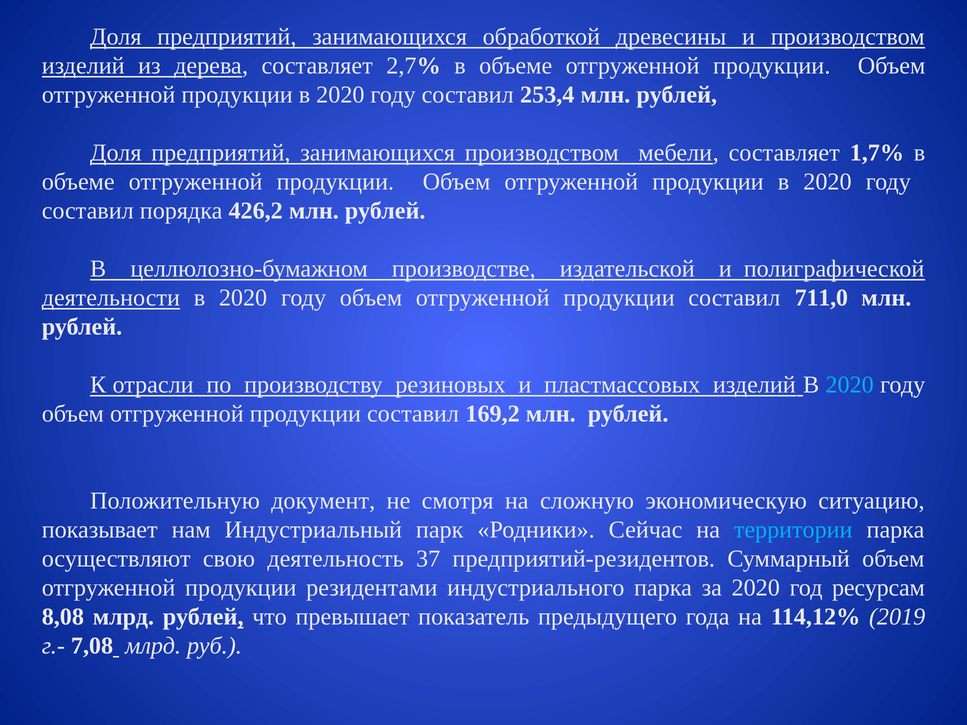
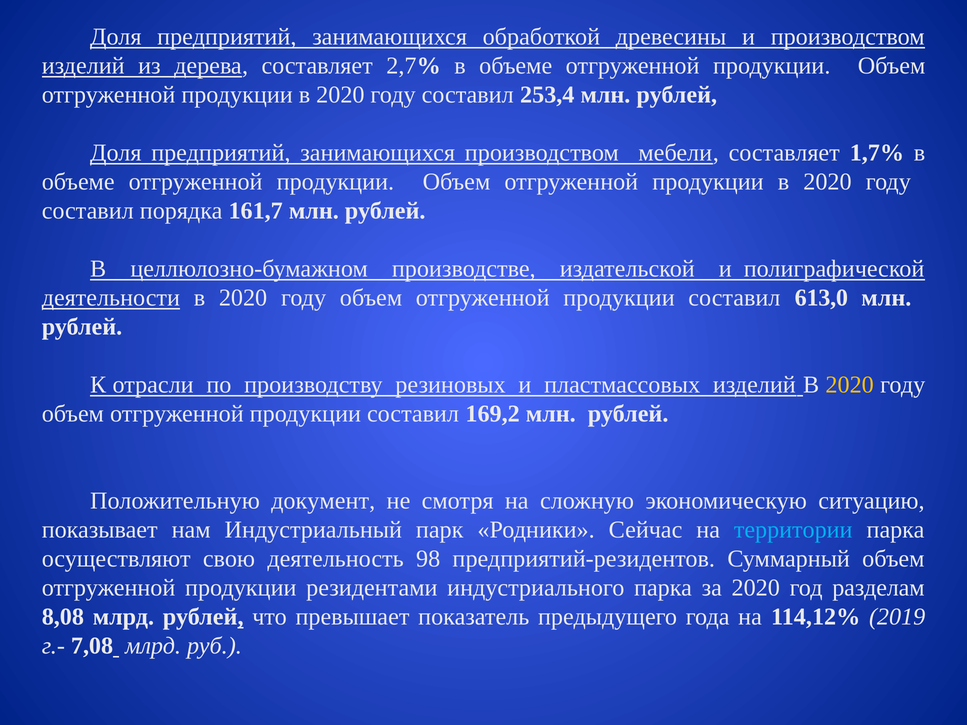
426,2: 426,2 -> 161,7 (256, 211)
711,0: 711,0 -> 613,0 (821, 298)
2020 colour: light blue -> yellow (850, 385)
37: 37 -> 98 (428, 559)
ресурсам: ресурсам -> разделам (878, 588)
